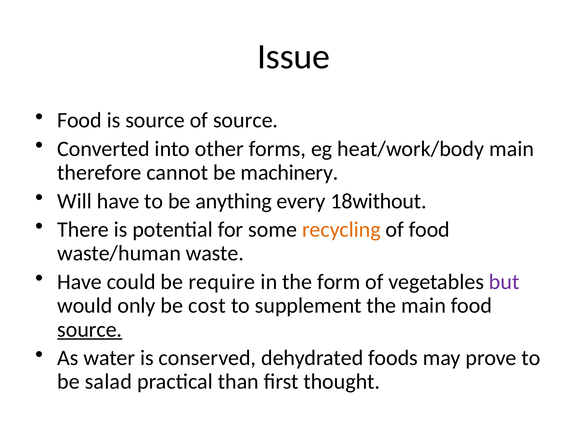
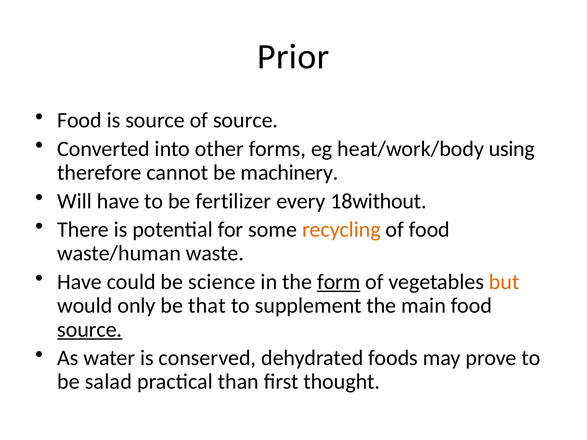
Issue: Issue -> Prior (293, 57)
heat/work/body main: main -> using (512, 149)
anything: anything -> fertilizer (233, 201)
require: require -> science (222, 282)
form underline: none -> present (339, 282)
but colour: purple -> orange (504, 282)
cost: cost -> that (207, 306)
